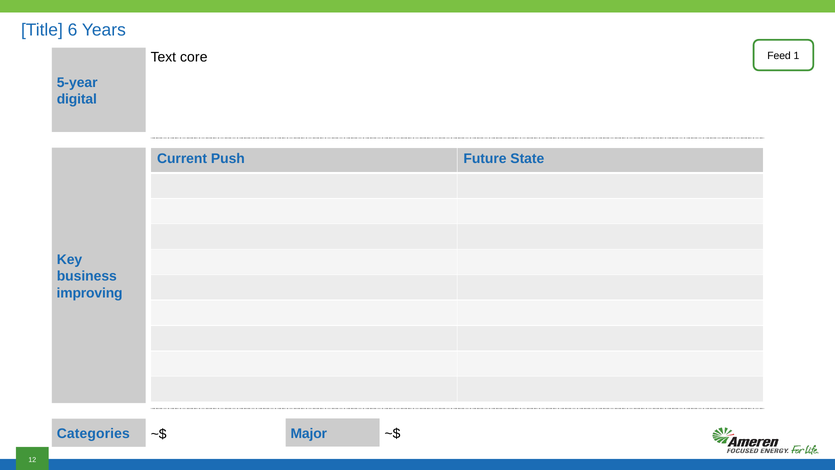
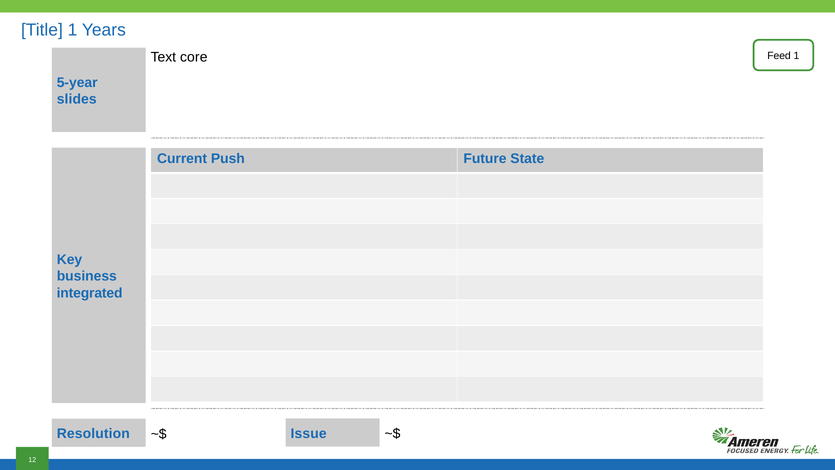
Title 6: 6 -> 1 (73, 30)
digital: digital -> slides (77, 99)
improving: improving -> integrated (90, 293)
Categories: Categories -> Resolution (93, 433)
Major: Major -> Issue (309, 433)
